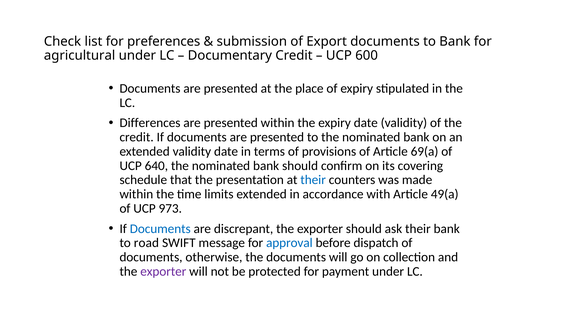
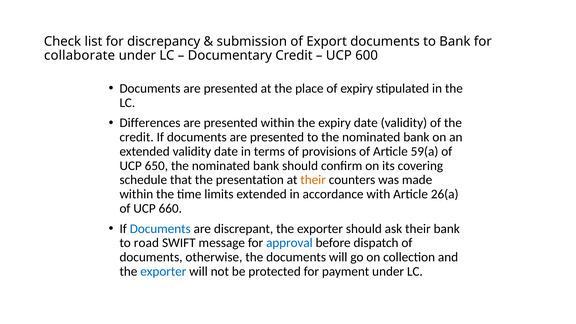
preferences: preferences -> discrepancy (164, 41)
agricultural: agricultural -> collaborate (80, 56)
69(a: 69(a -> 59(a (425, 151)
640: 640 -> 650 (156, 166)
their colour: blue -> orange (313, 180)
49(a: 49(a -> 26(a (445, 194)
973: 973 -> 660 (170, 208)
exporter colour: purple -> blue (163, 271)
